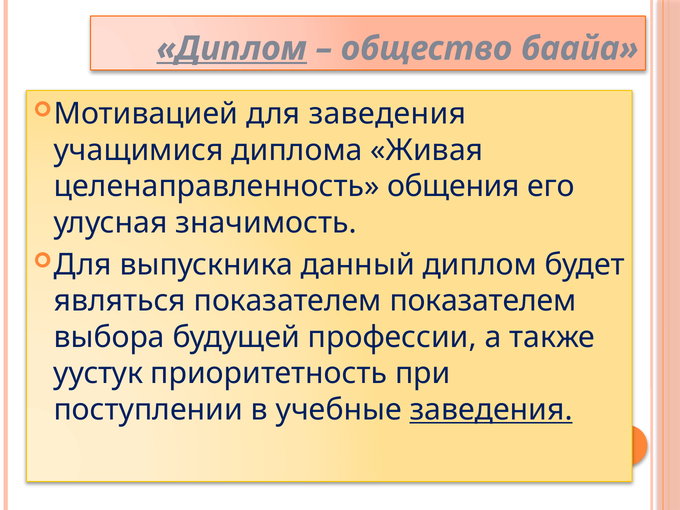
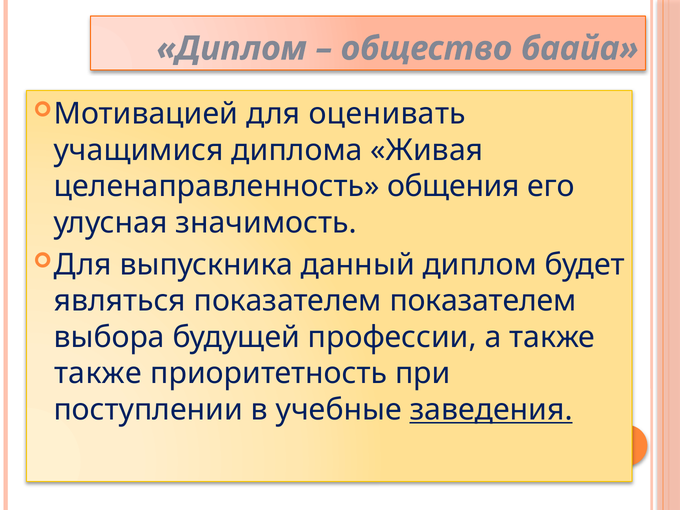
Диплом underline: present -> none (232, 48)
для заведения: заведения -> оценивать (387, 114)
уустук: уустук -> также (98, 374)
